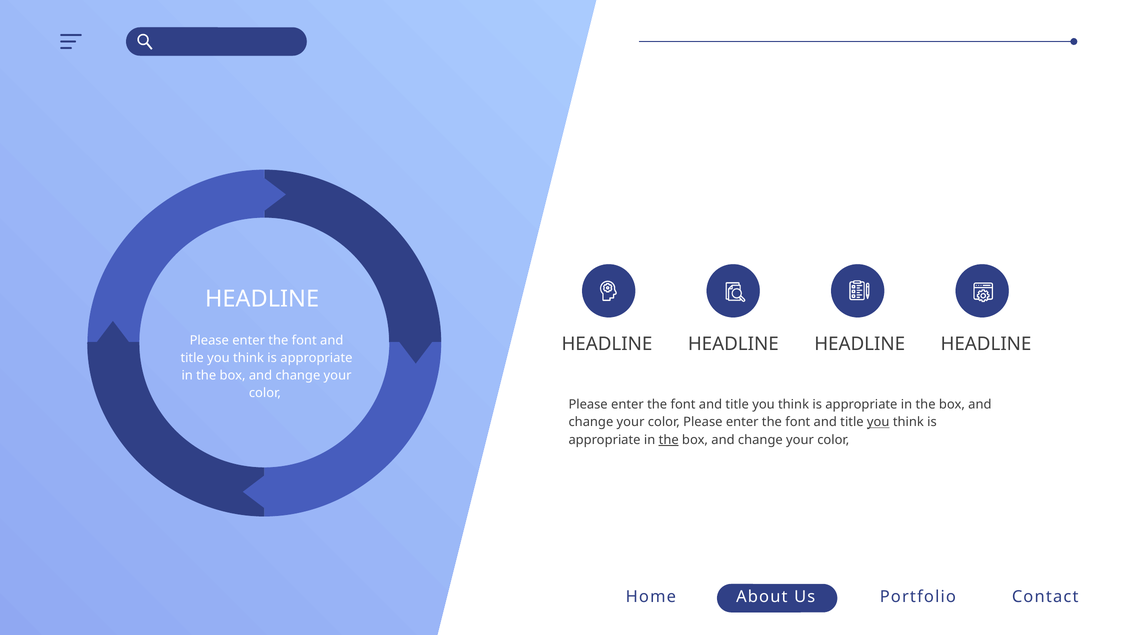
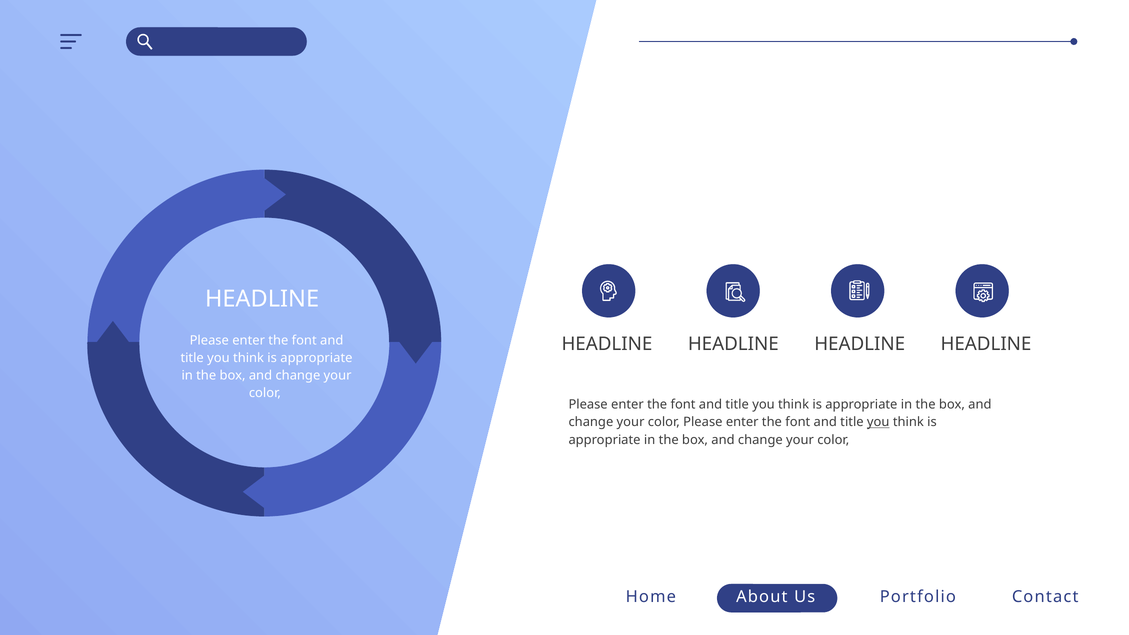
the underline: present -> none (669, 440)
